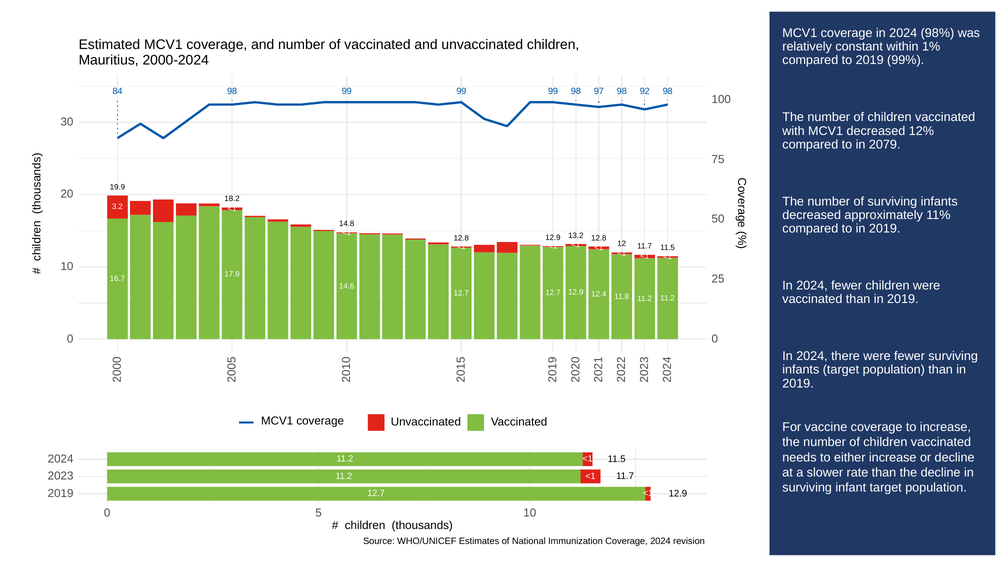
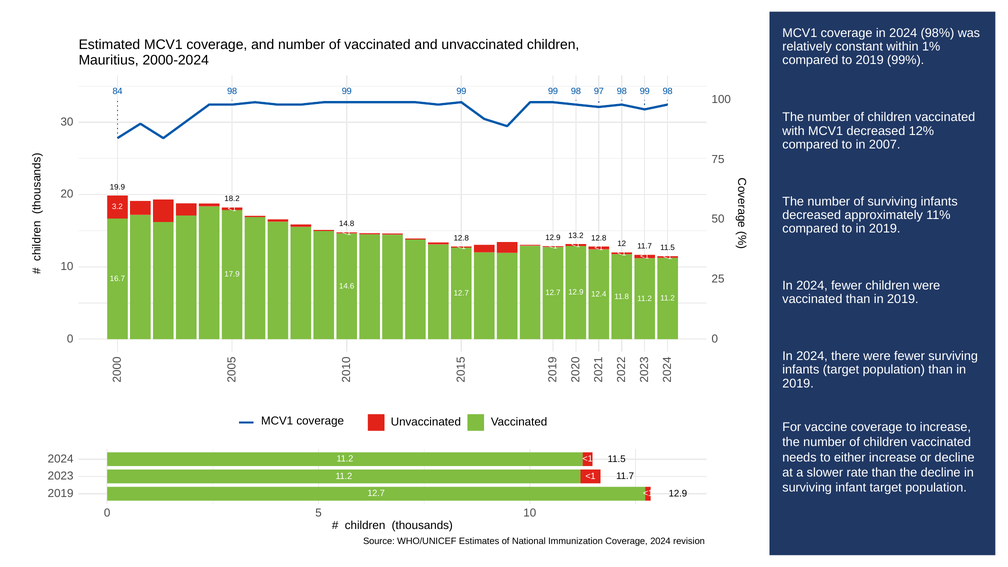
97 98 92: 92 -> 99 (645, 91)
2079: 2079 -> 2007 (885, 145)
